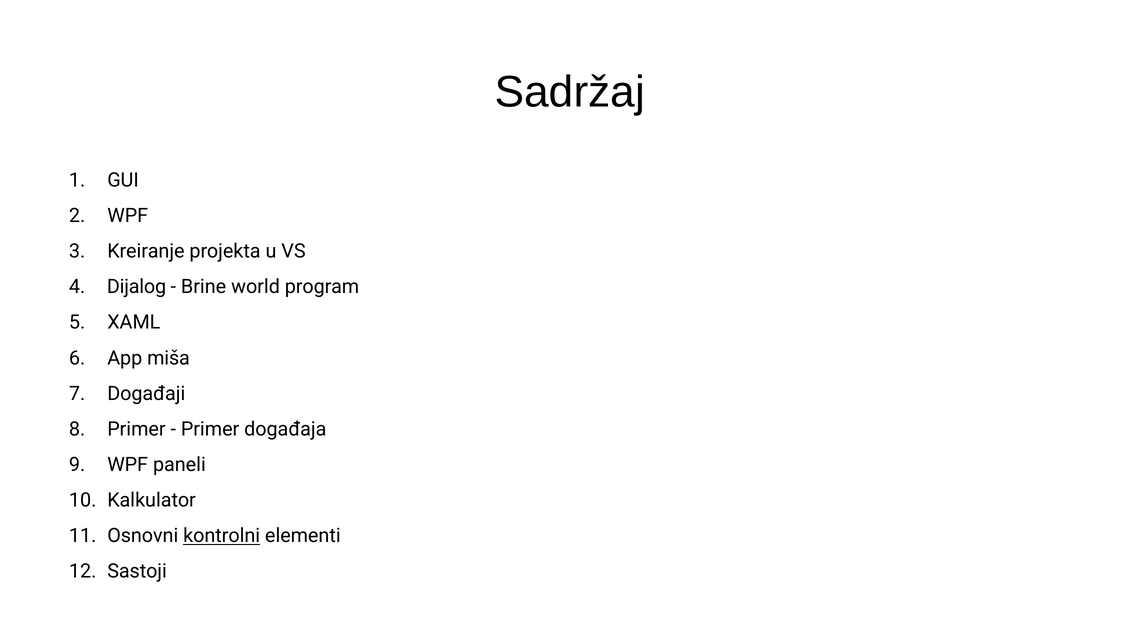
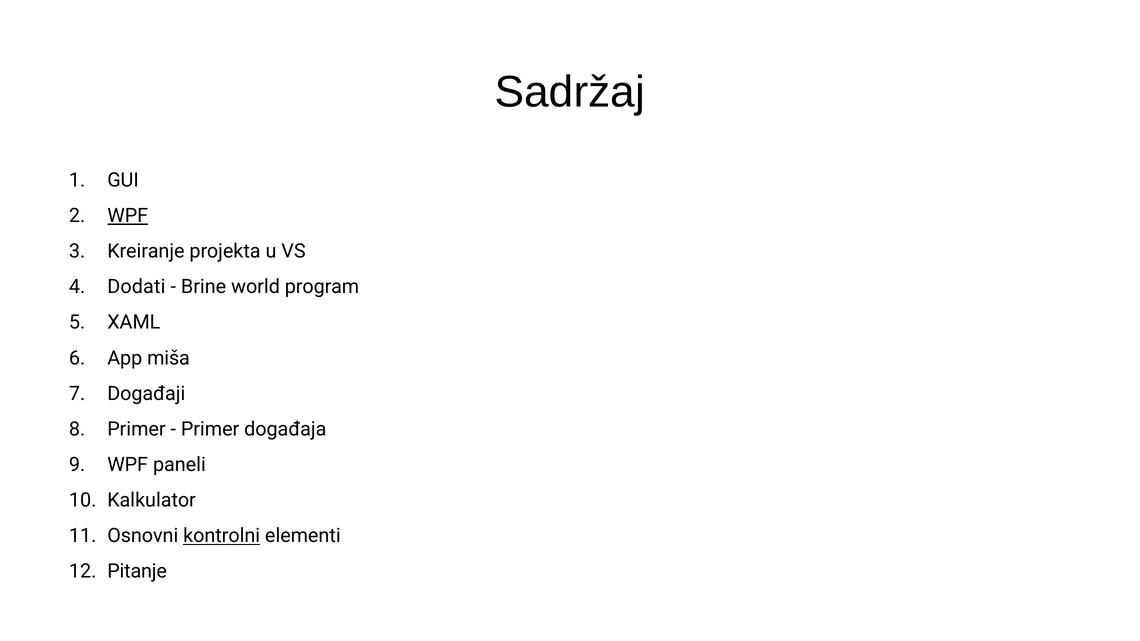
WPF underline: none -> present (128, 216)
Dijalog: Dijalog -> Dodati (136, 287)
Sastoji: Sastoji -> Pitanje (137, 572)
